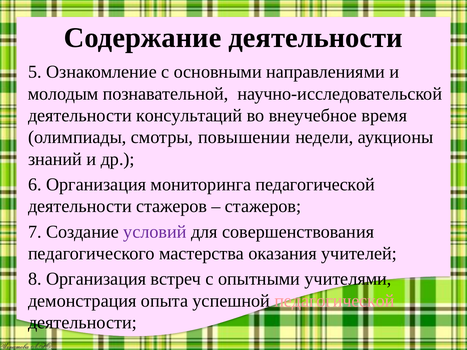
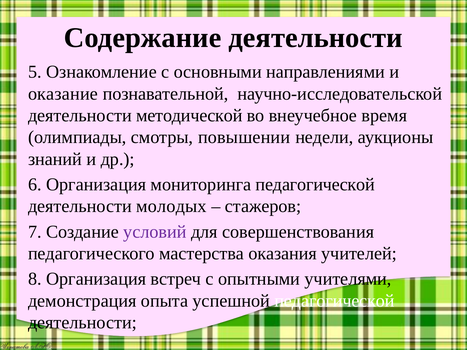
молодым: молодым -> оказание (63, 94)
консультаций: консультаций -> методической (189, 116)
деятельности стажеров: стажеров -> молодых (171, 206)
педагогической colour: pink -> white (335, 301)
